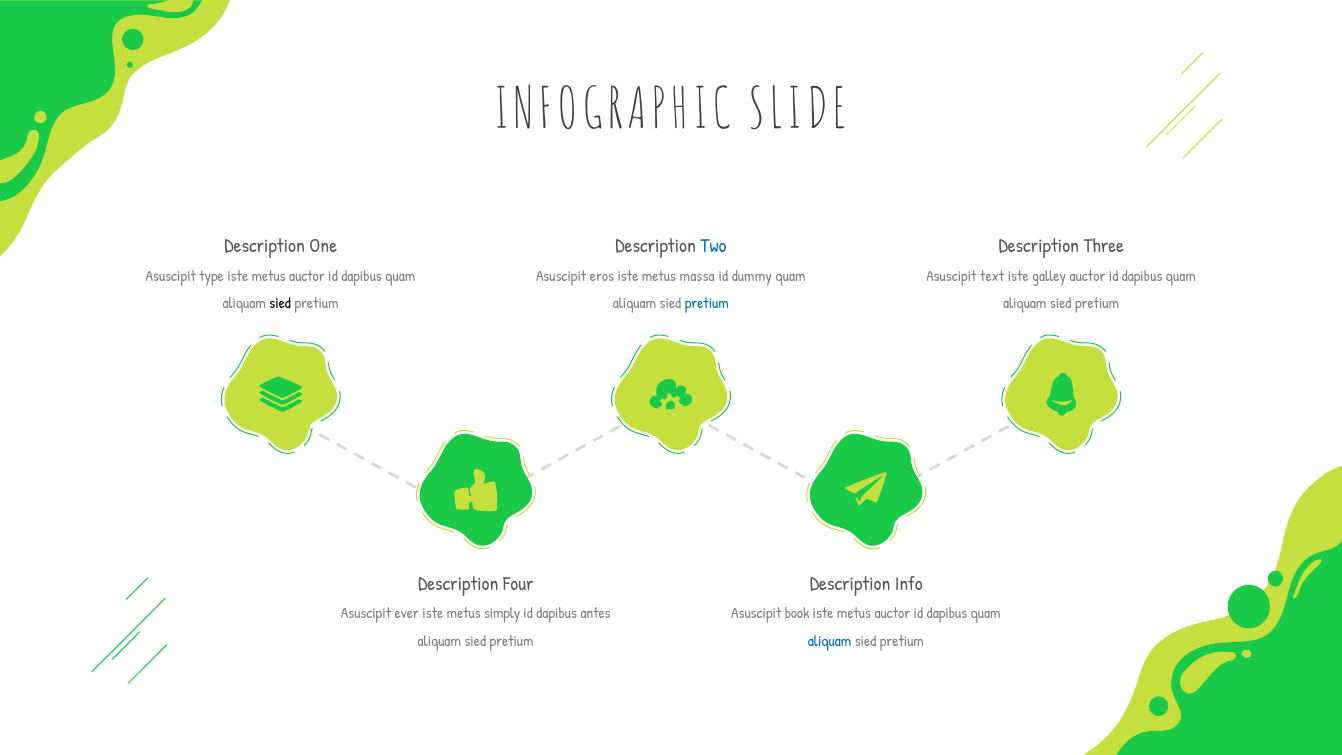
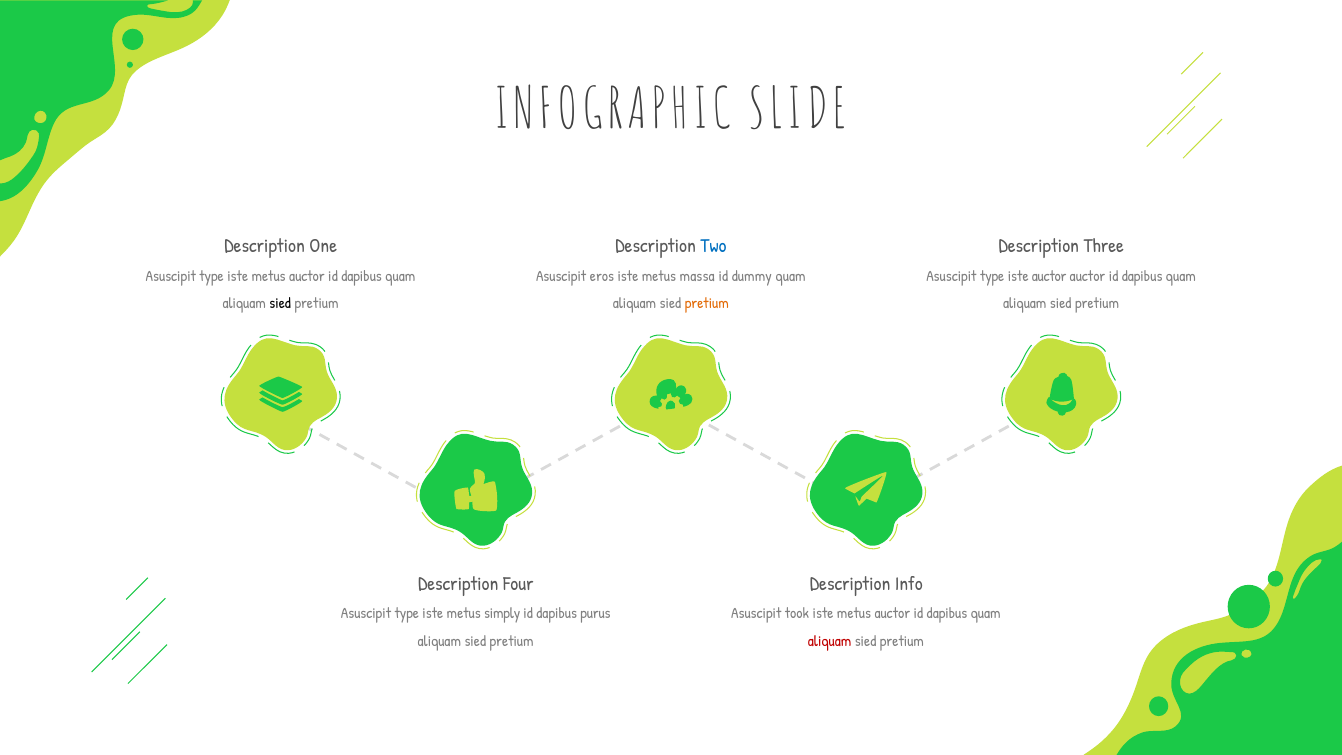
text: text -> type (992, 276)
iste galley: galley -> auctor (1049, 276)
pretium colour: blue -> orange (707, 304)
ever: ever -> type (407, 614)
antes: antes -> purus (596, 614)
book: book -> took (797, 614)
aliquam colour: blue -> red (830, 641)
